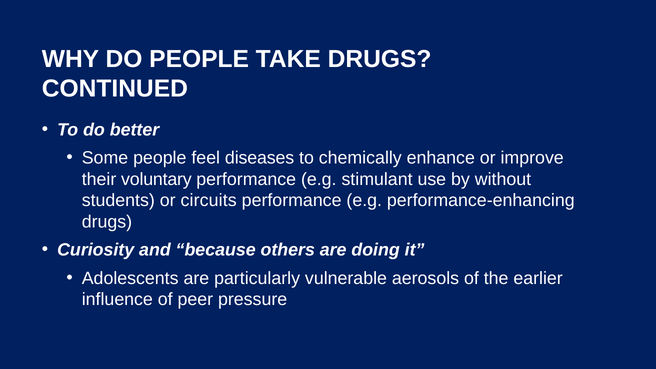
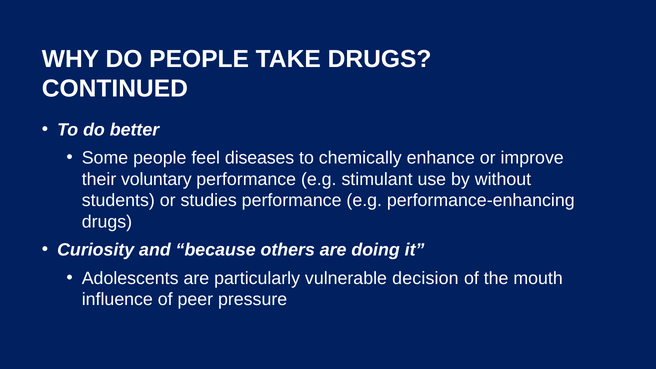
circuits: circuits -> studies (209, 201)
aerosols: aerosols -> decision (425, 278)
earlier: earlier -> mouth (538, 278)
